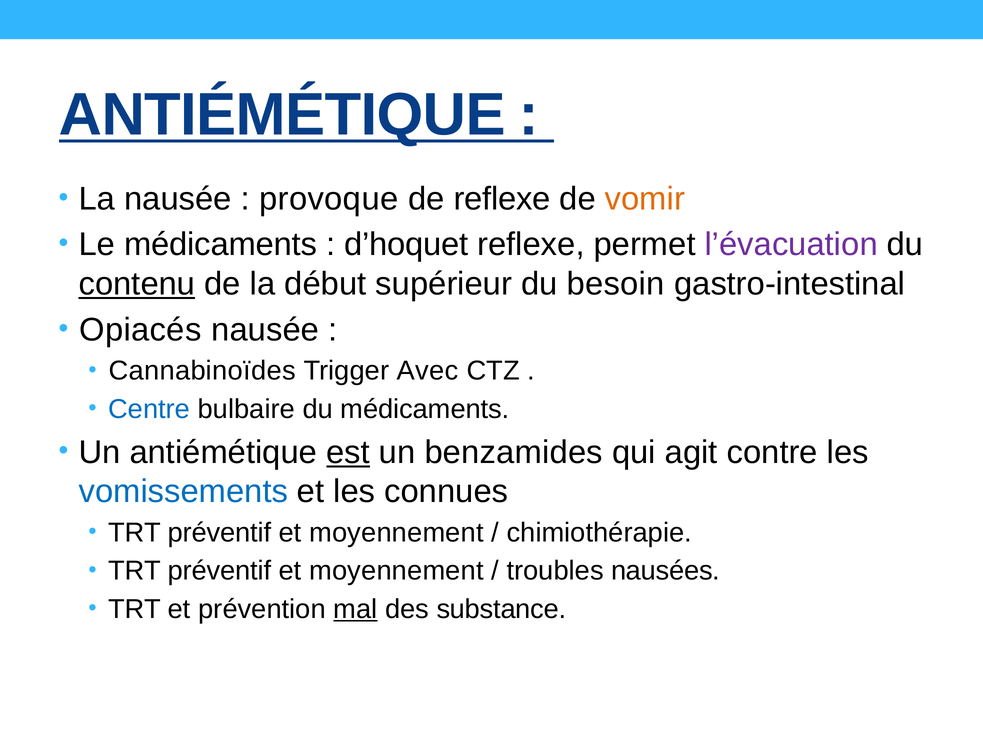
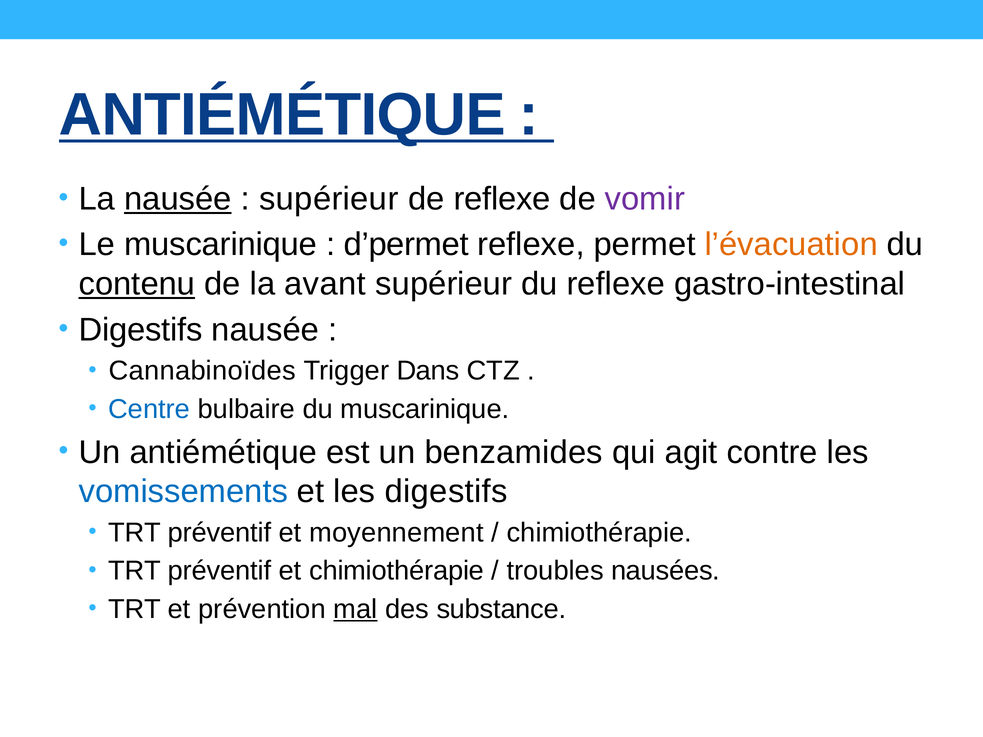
nausée underline: none -> present (178, 199)
provoque: provoque -> supérieur (329, 199)
vomir colour: orange -> purple (645, 199)
Le médicaments: médicaments -> muscarinique (221, 245)
d’hoquet: d’hoquet -> d’permet (406, 245)
l’évacuation colour: purple -> orange (791, 245)
début: début -> avant (325, 284)
du besoin: besoin -> reflexe (616, 284)
Opiacés: Opiacés -> Digestifs (141, 330)
Avec: Avec -> Dans (428, 371)
du médicaments: médicaments -> muscarinique (425, 409)
est underline: present -> none (348, 452)
les connues: connues -> digestifs (446, 492)
moyennement: moyennement -> chimiothérapie (397, 571)
